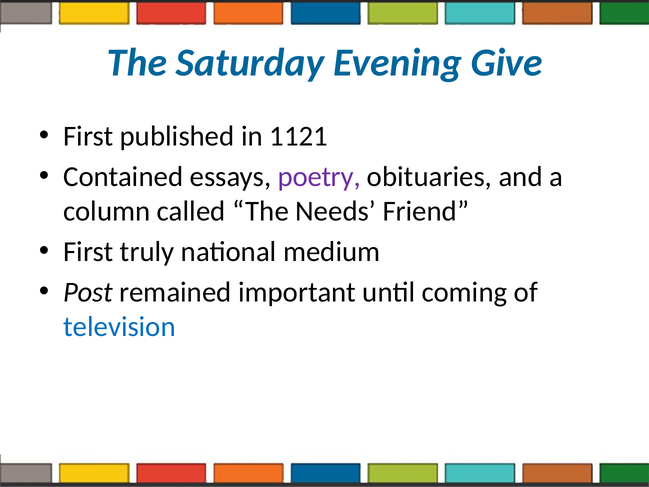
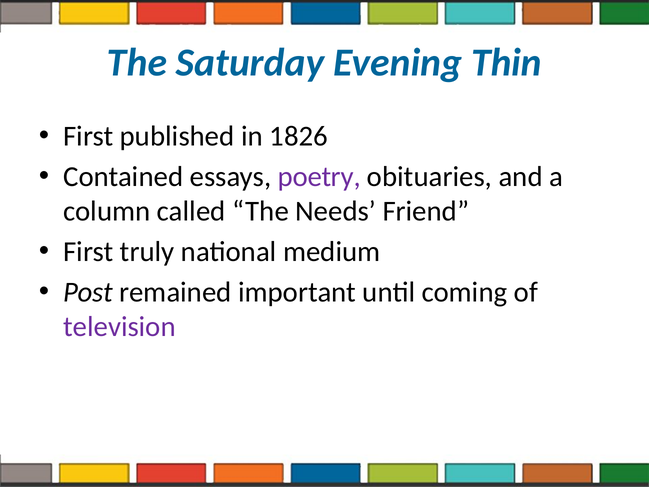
Give: Give -> Thin (506, 63)
1121: 1121 -> 1826 (299, 136)
television colour: blue -> purple (120, 327)
